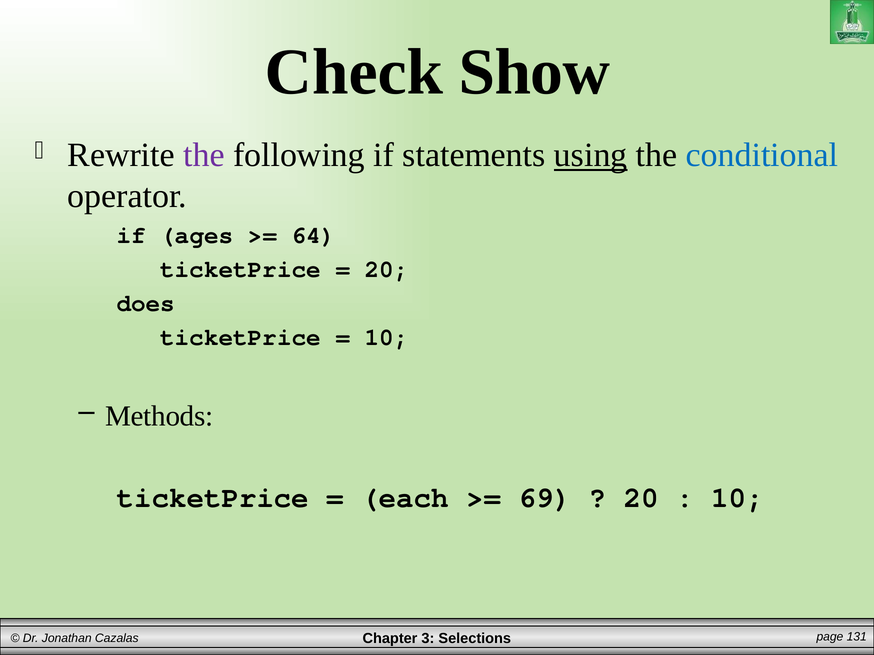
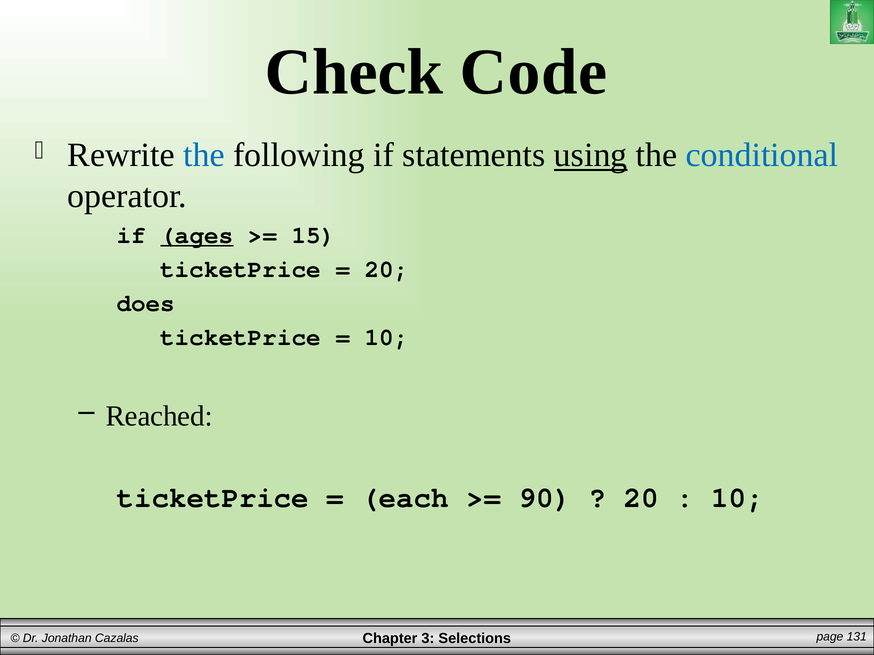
Show: Show -> Code (534, 72)
the colour: purple -> blue (204, 155)
ages underline: none -> present (197, 235)
64: 64 -> 15 (314, 235)
Methods: Methods -> Reached (159, 416)
69: 69 -> 90 (545, 498)
